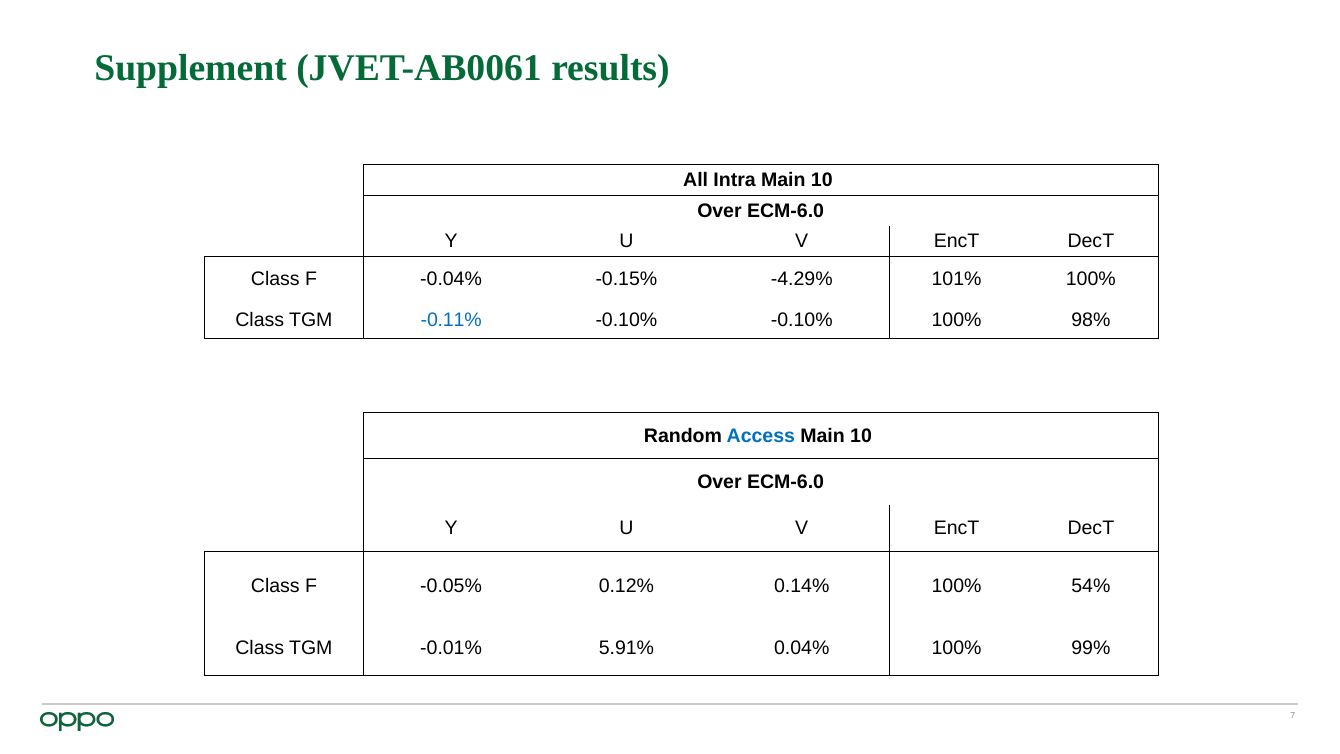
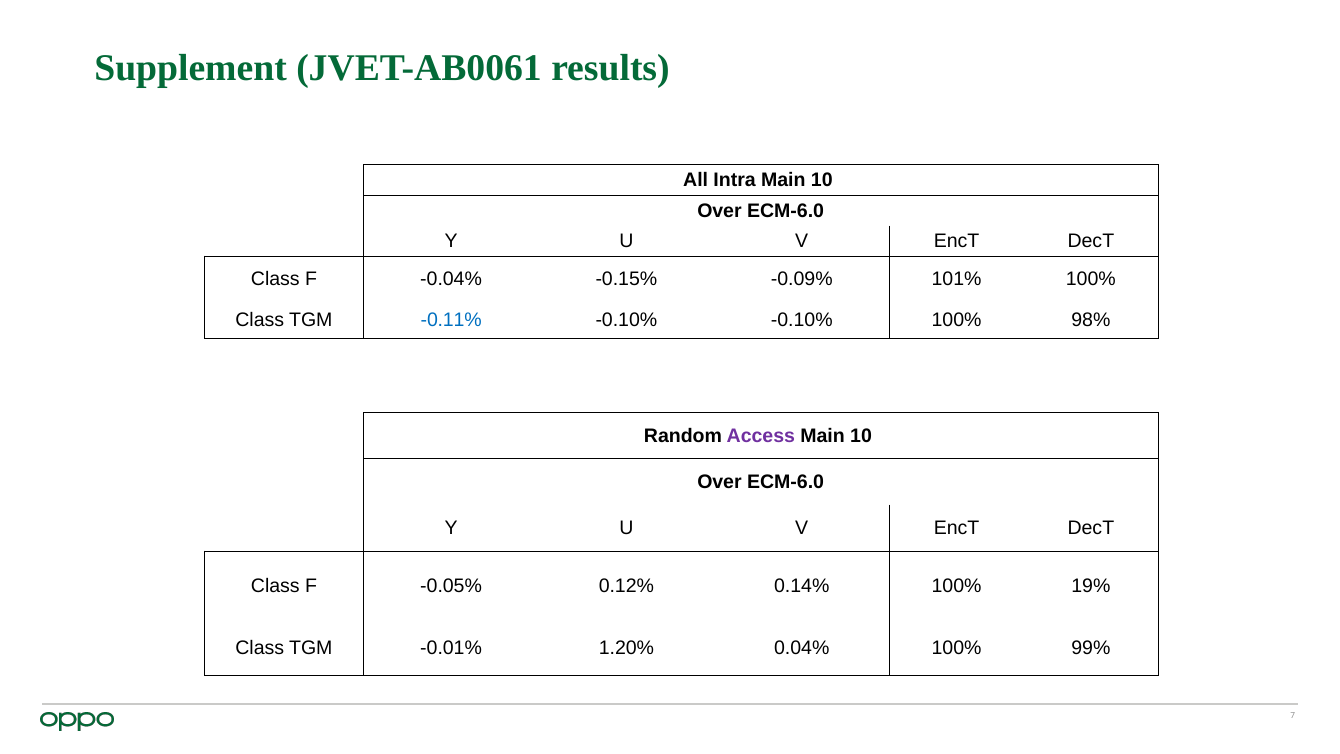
-4.29%: -4.29% -> -0.09% (802, 279)
Access colour: blue -> purple (761, 436)
54%: 54% -> 19% (1091, 586)
5.91%: 5.91% -> 1.20% (626, 648)
